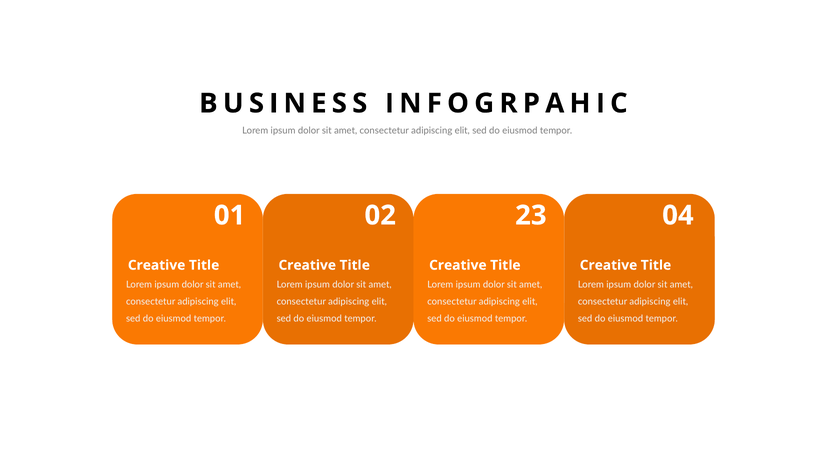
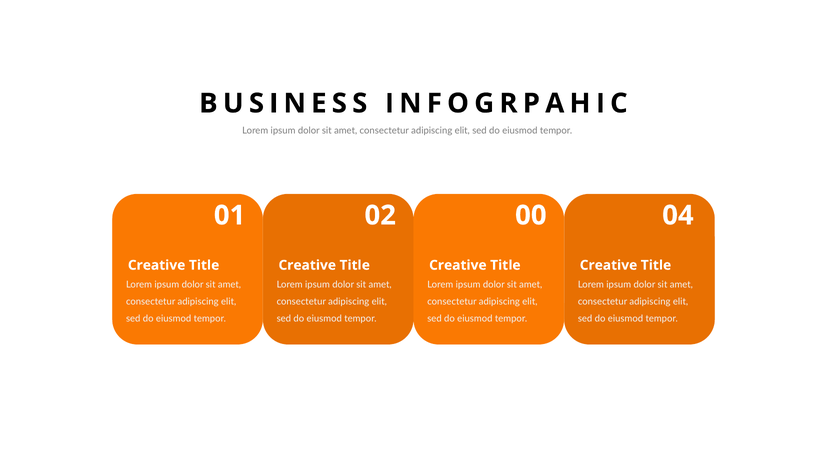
23: 23 -> 00 (531, 215)
